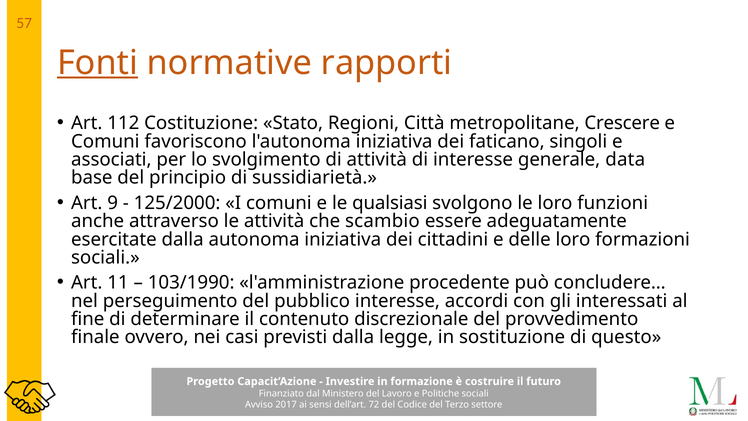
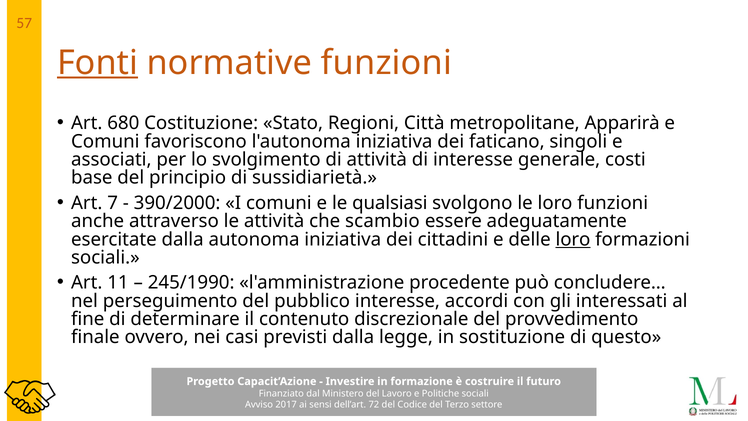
normative rapporti: rapporti -> funzioni (387, 63)
112: 112 -> 680 (123, 123)
Crescere: Crescere -> Apparirà (622, 123)
data: data -> costi (625, 160)
9: 9 -> 7 (113, 203)
125/2000: 125/2000 -> 390/2000 (177, 203)
loro underline: none -> present (573, 239)
103/1990: 103/1990 -> 245/1990 (191, 283)
